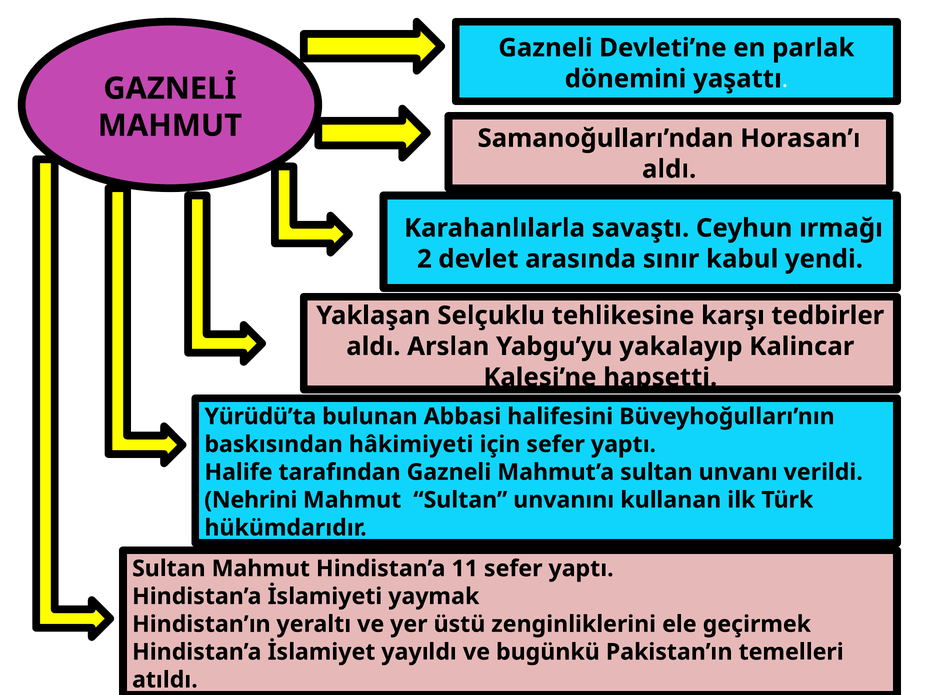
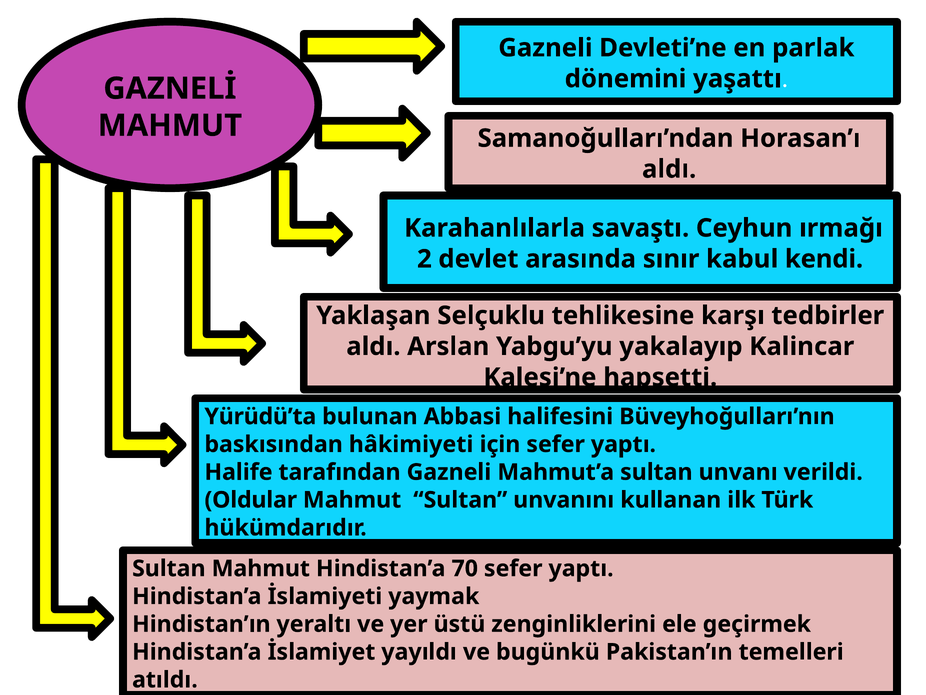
yendi: yendi -> kendi (824, 259)
Nehrini: Nehrini -> Oldular (251, 500)
11: 11 -> 70 (465, 568)
